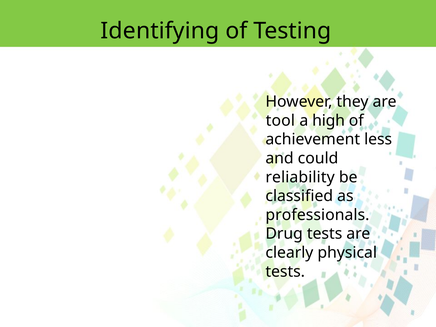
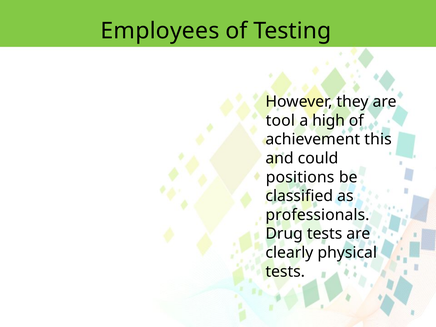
Identifying: Identifying -> Employees (160, 31)
less: less -> this (378, 139)
reliability: reliability -> positions (300, 177)
